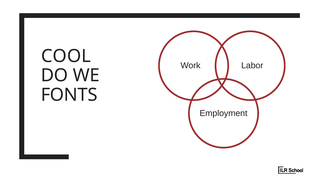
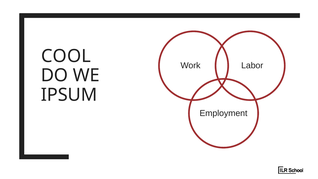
FONTS: FONTS -> IPSUM (69, 95)
